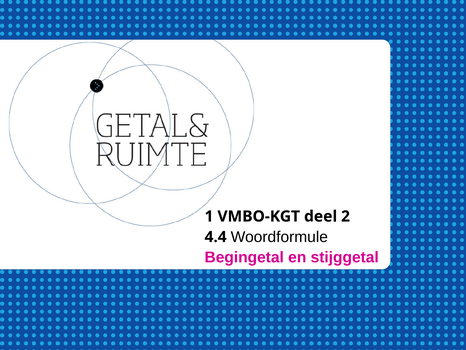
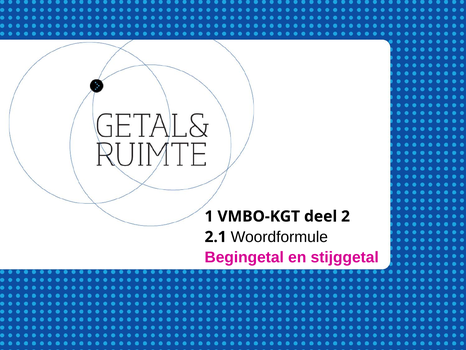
4.4: 4.4 -> 2.1 (216, 237)
